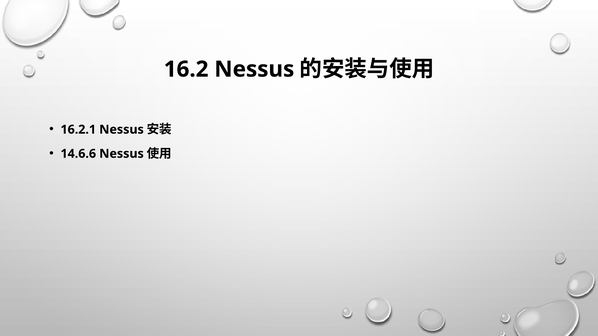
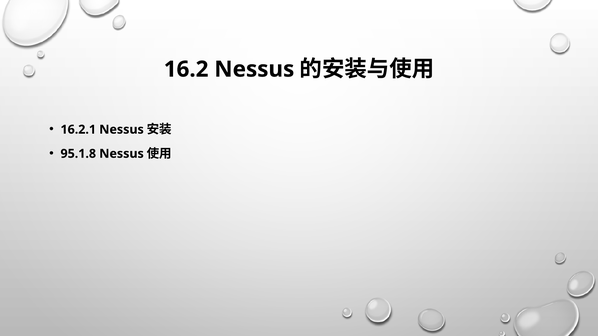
14.6.6: 14.6.6 -> 95.1.8 (78, 154)
